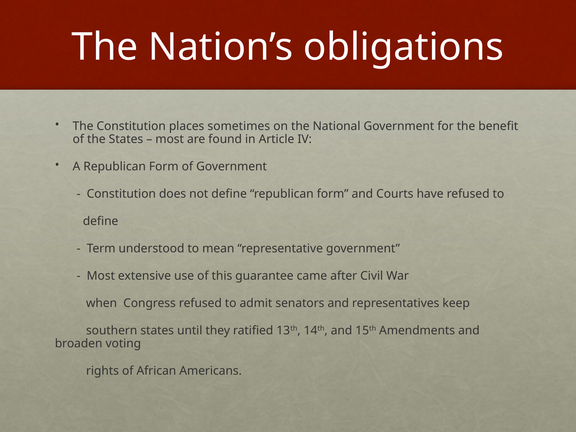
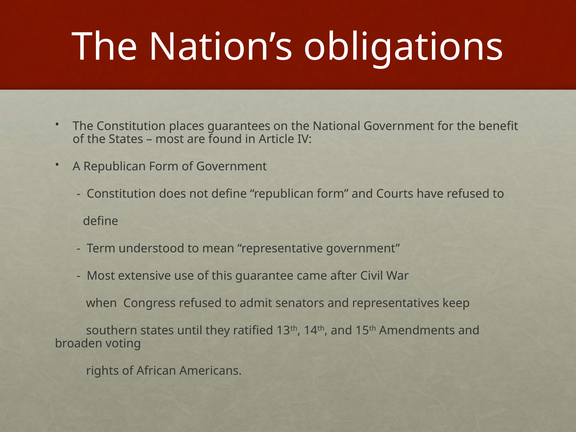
sometimes: sometimes -> guarantees (239, 126)
